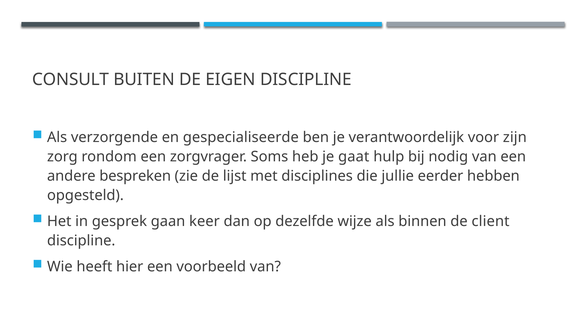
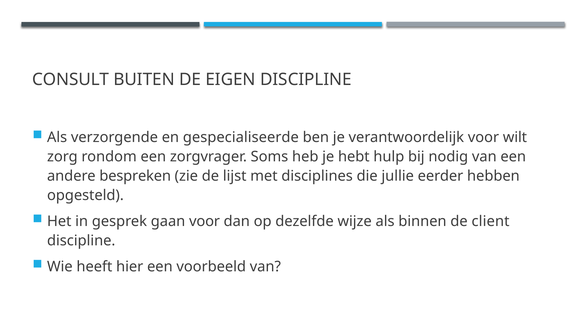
zijn: zijn -> wilt (515, 137)
gaat: gaat -> hebt (354, 156)
gaan keer: keer -> voor (205, 221)
